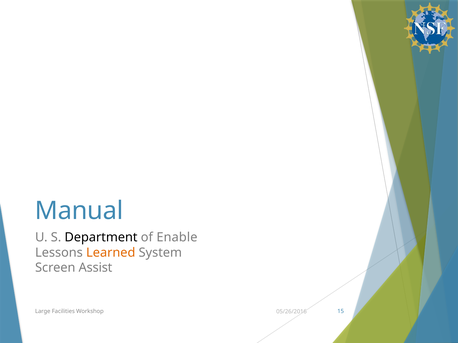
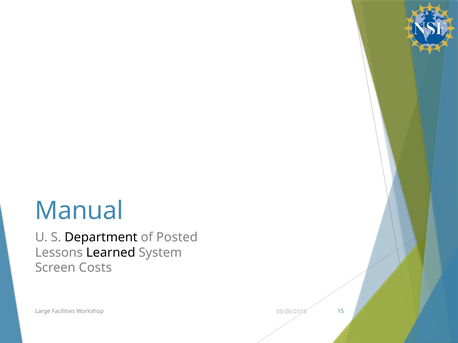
Enable: Enable -> Posted (177, 238)
Learned colour: orange -> black (111, 253)
Assist: Assist -> Costs (95, 268)
